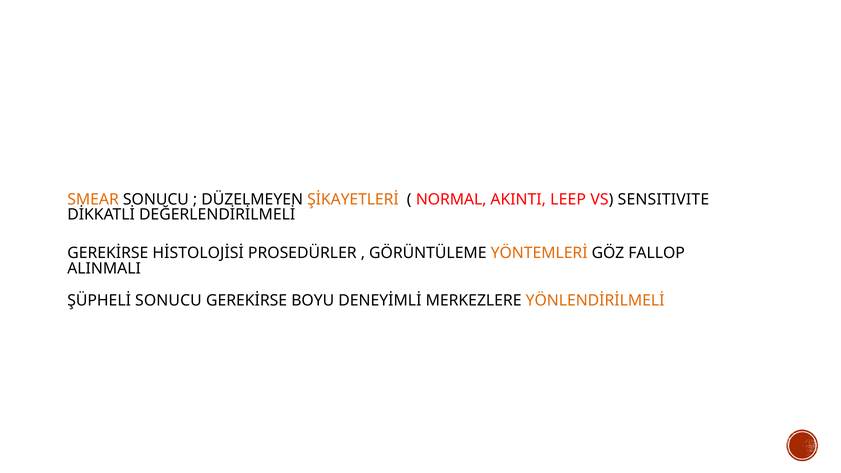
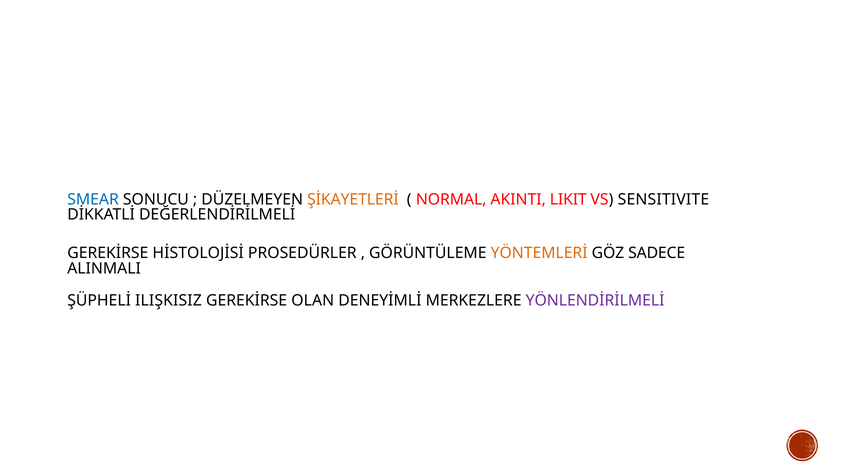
SMEAR colour: orange -> blue (93, 199)
LEEP: LEEP -> LIKIT (568, 199)
FALLOP: FALLOP -> SADECE (657, 253)
ŞÜPHELİ SONUCU: SONUCU -> ILIŞKISIZ (168, 301)
BOYU: BOYU -> OLAN (313, 301)
YÖNLENDİRİLMELİ colour: orange -> purple (595, 301)
